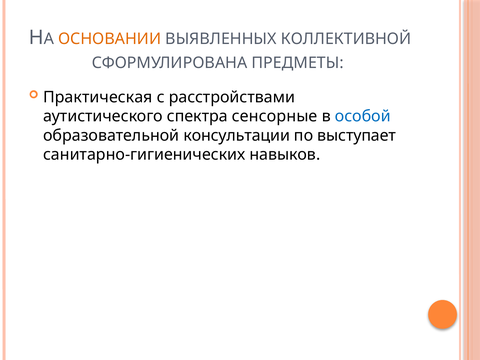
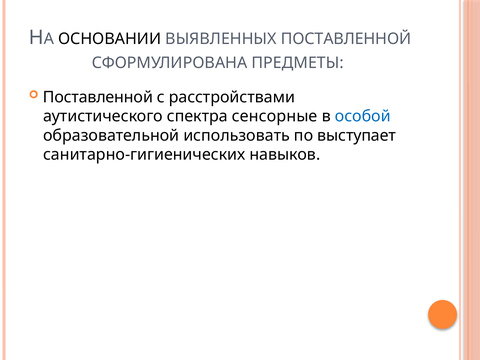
ОСНОВАНИИ colour: orange -> black (110, 39)
ВЫЯВЛЕННЫХ КОЛЛЕКТИВНОЙ: КОЛЛЕКТИВНОЙ -> ПОСТАВЛЕННОЙ (346, 39)
Практическая: Практическая -> Поставленной (98, 97)
консультации: консультации -> использовать (237, 135)
